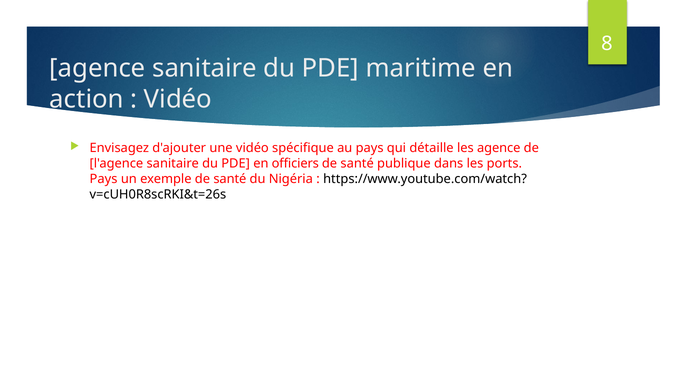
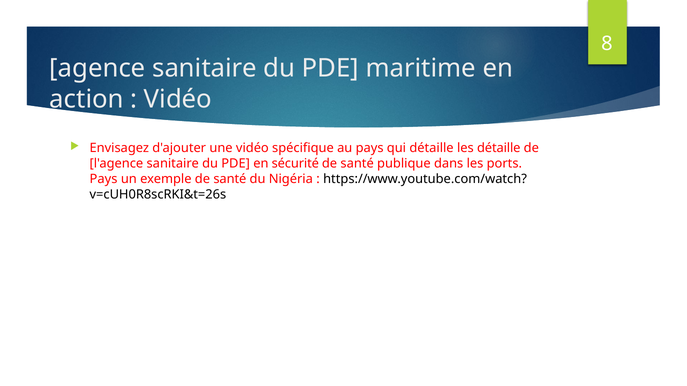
les agence: agence -> détaille (499, 148)
officiers: officiers -> sécurité (295, 164)
